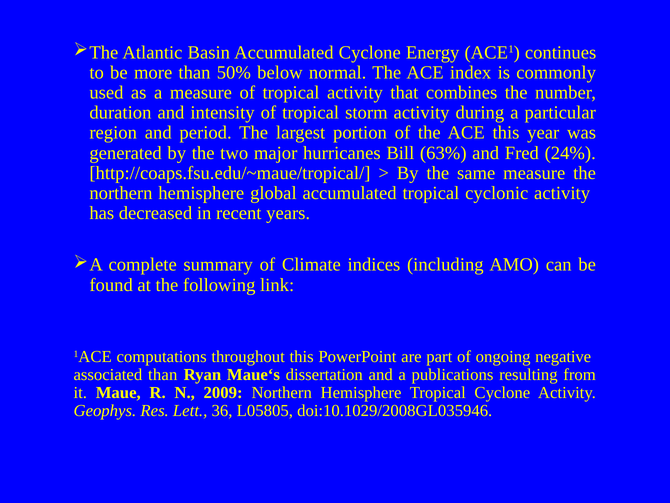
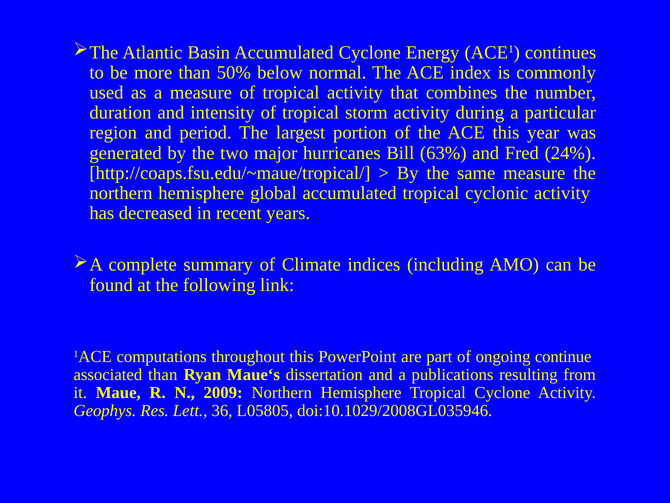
negative: negative -> continue (563, 356)
